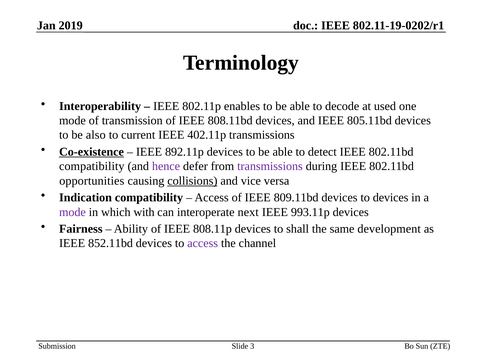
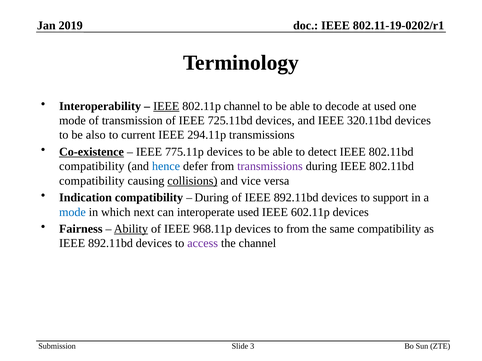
IEEE underline: none -> present (166, 106)
802.11p enables: enables -> channel (242, 106)
808.11bd: 808.11bd -> 725.11bd (230, 121)
805.11bd: 805.11bd -> 320.11bd (369, 121)
402.11p: 402.11p -> 294.11p (207, 135)
892.11p: 892.11p -> 775.11p (184, 152)
hence colour: purple -> blue (166, 167)
opportunities: opportunities -> compatibility (92, 181)
Access: Access -> During (212, 198)
of IEEE 809.11bd: 809.11bd -> 892.11bd (296, 198)
to devices: devices -> support (391, 198)
mode colour: purple -> blue (72, 212)
with: with -> next (144, 212)
interoperate next: next -> used (248, 212)
993.11p: 993.11p -> 602.11p (310, 212)
Ability underline: none -> present (131, 229)
808.11p: 808.11p -> 968.11p (212, 229)
to shall: shall -> from (298, 229)
same development: development -> compatibility (389, 229)
852.11bd: 852.11bd -> 892.11bd (111, 244)
